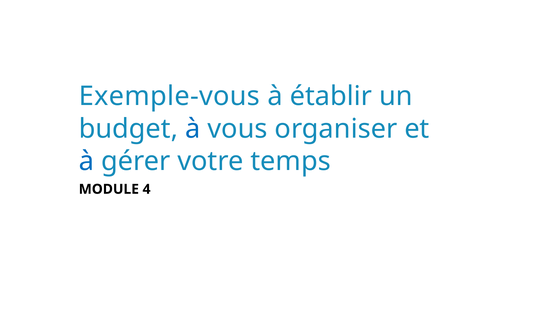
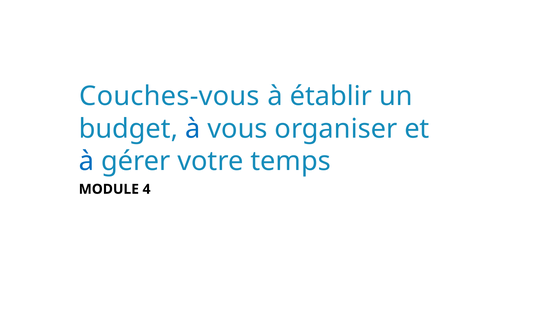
Exemple-vous: Exemple-vous -> Couches-vous (169, 96)
